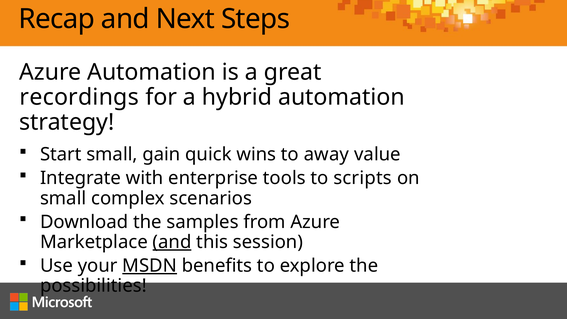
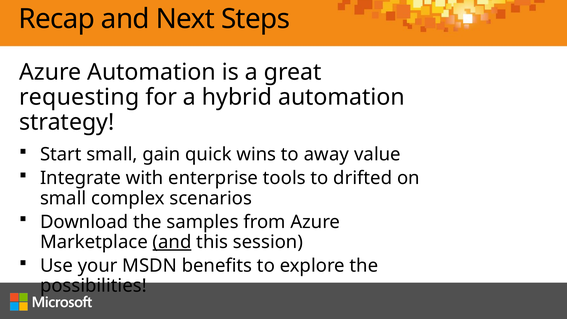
recordings: recordings -> requesting (79, 97)
scripts: scripts -> drifted (363, 178)
MSDN underline: present -> none (150, 266)
